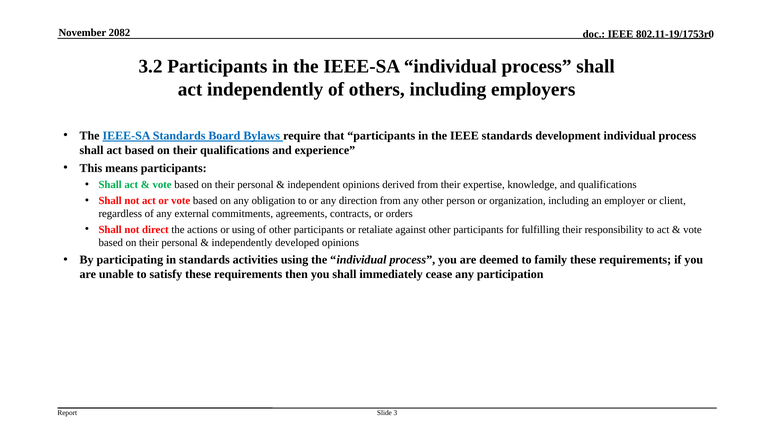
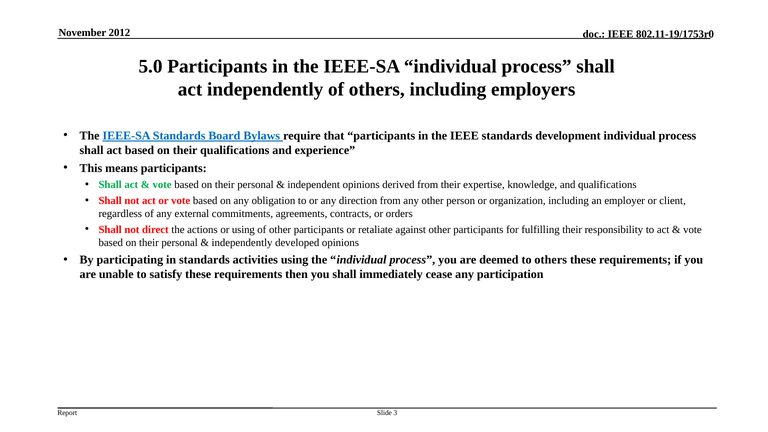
2082: 2082 -> 2012 (119, 32)
3.2: 3.2 -> 5.0 (151, 67)
to family: family -> others (551, 260)
